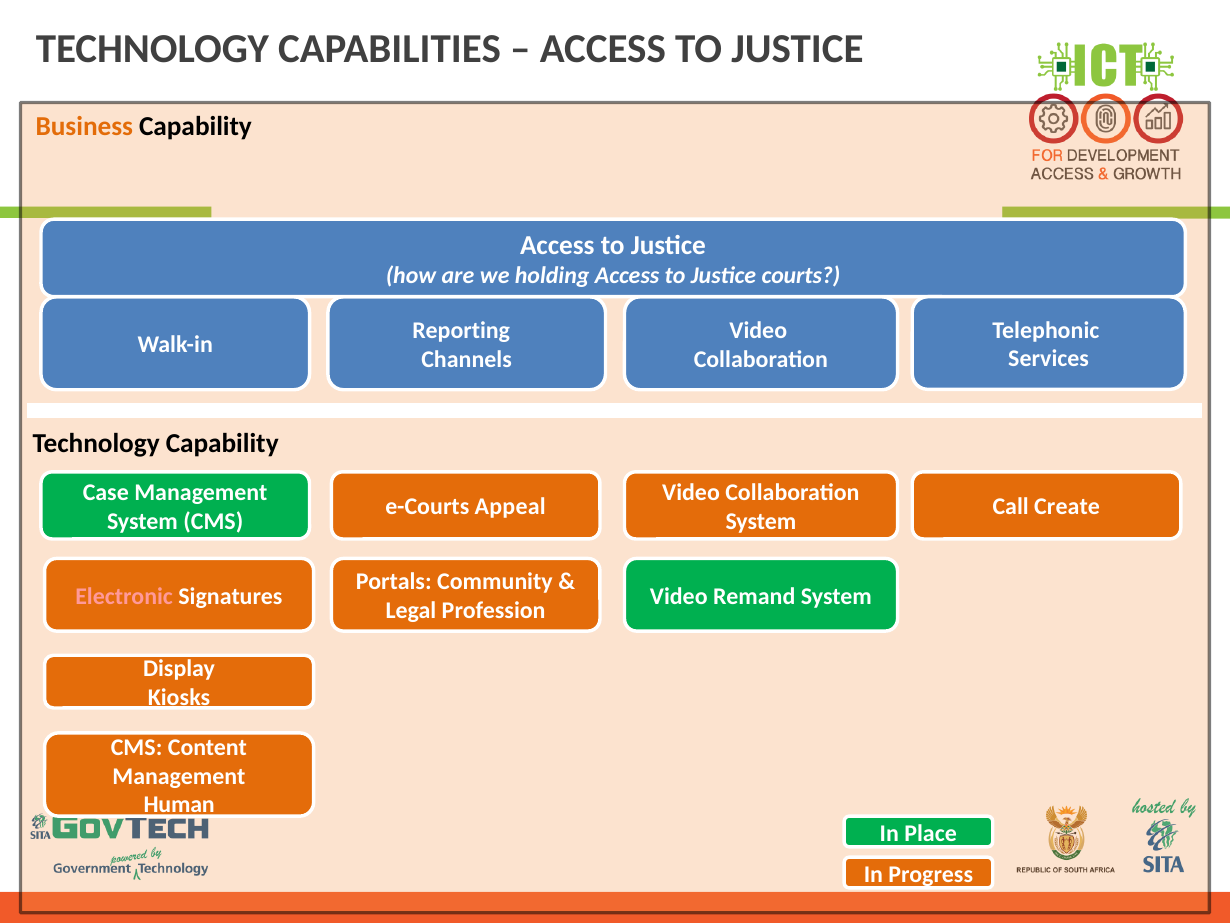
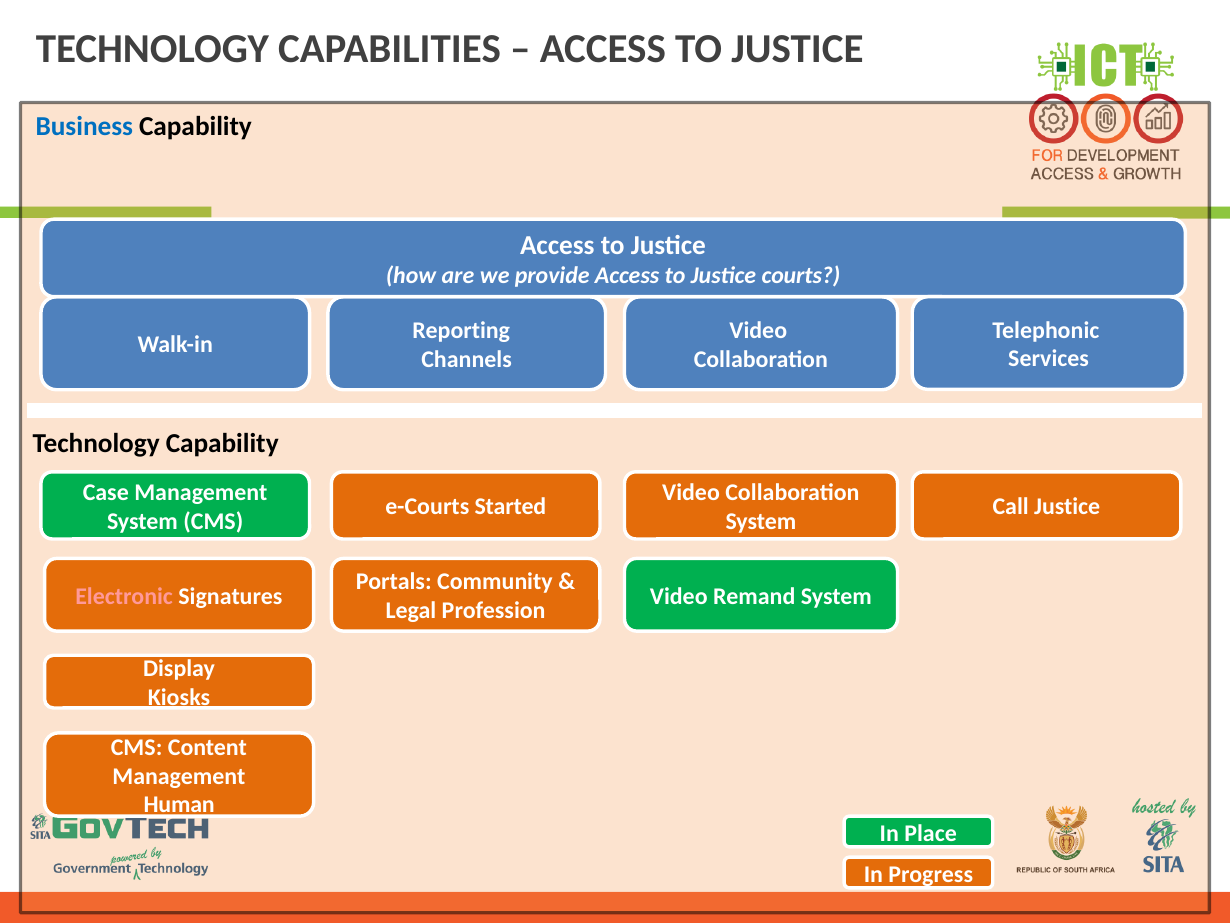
Business colour: orange -> blue (84, 127)
holding: holding -> provide (552, 276)
Appeal: Appeal -> Started (510, 507)
Call Create: Create -> Justice (1067, 507)
